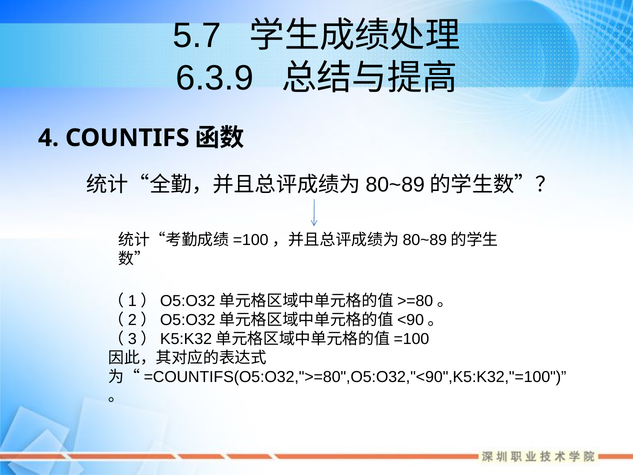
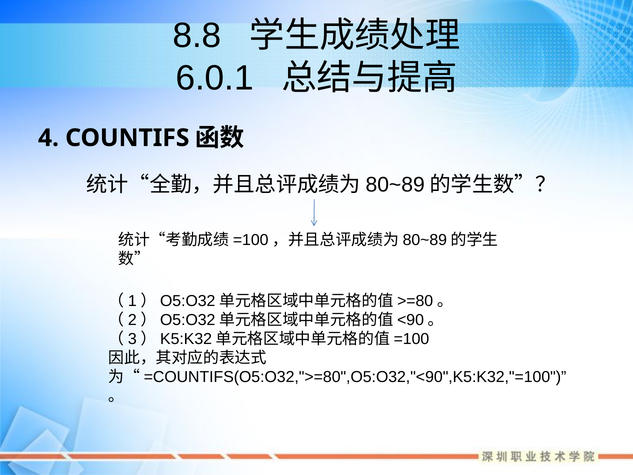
5.7: 5.7 -> 8.8 (197, 36)
6.3.9: 6.3.9 -> 6.0.1 (215, 78)
